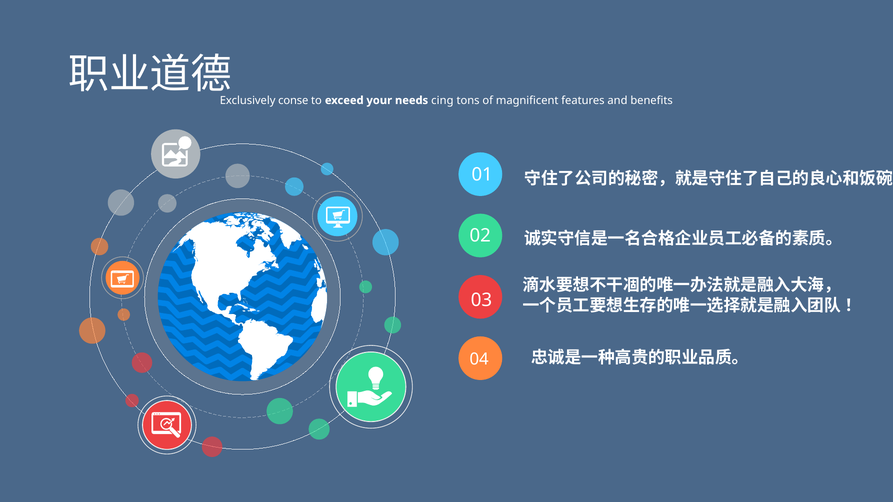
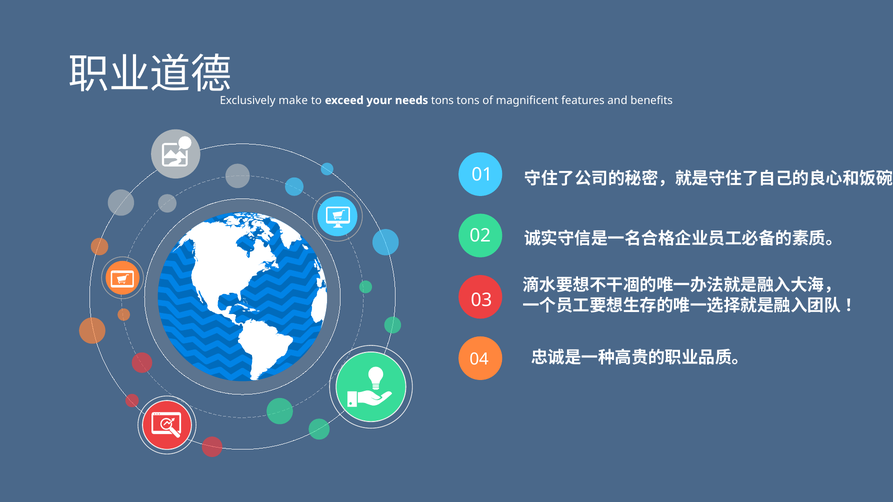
conse: conse -> make (293, 100)
needs cing: cing -> tons (442, 100)
